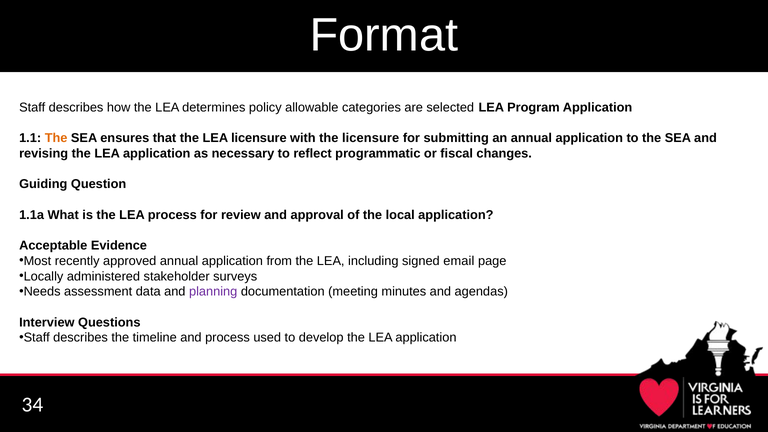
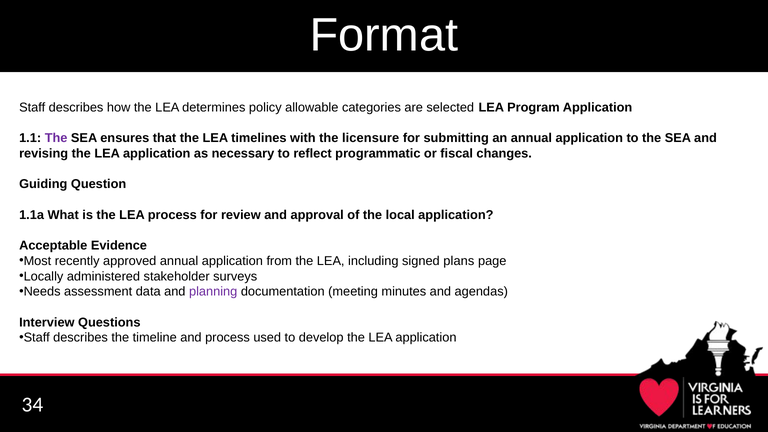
The colour: orange -> purple (56, 138)
LEA licensure: licensure -> timelines (259, 138)
email: email -> plans (459, 261)
